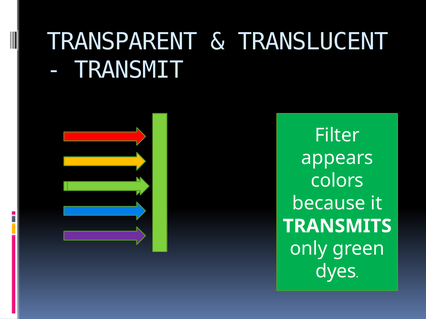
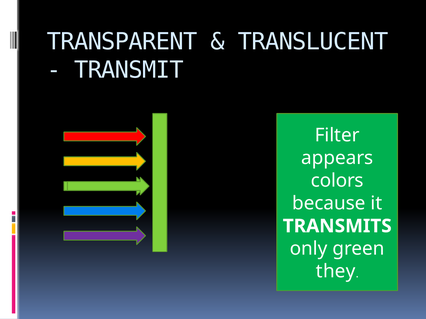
dyes: dyes -> they (336, 272)
